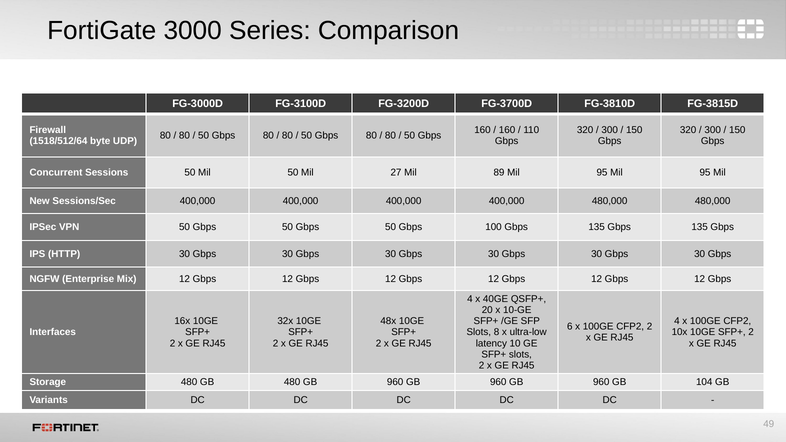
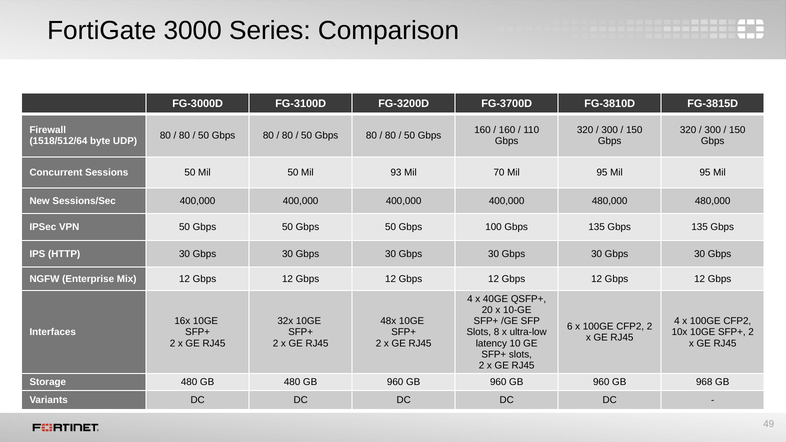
27: 27 -> 93 (396, 173)
89: 89 -> 70 (499, 173)
104: 104 -> 968 (704, 382)
